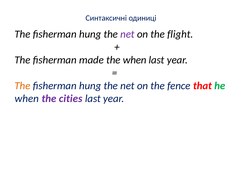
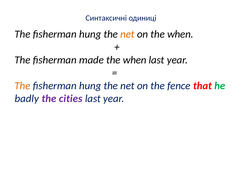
net colour: purple -> orange (127, 34)
on the flight: flight -> when (180, 34)
when: when -> badly (27, 99)
